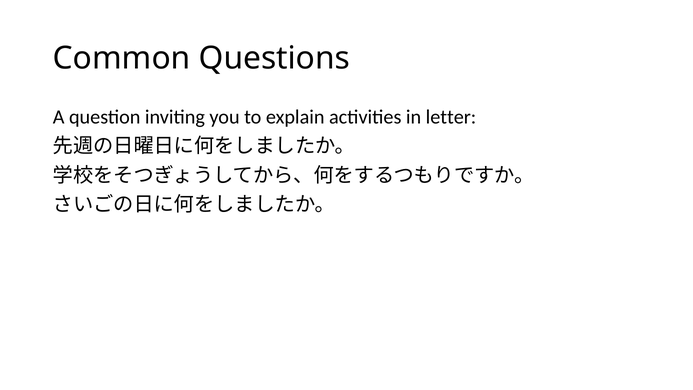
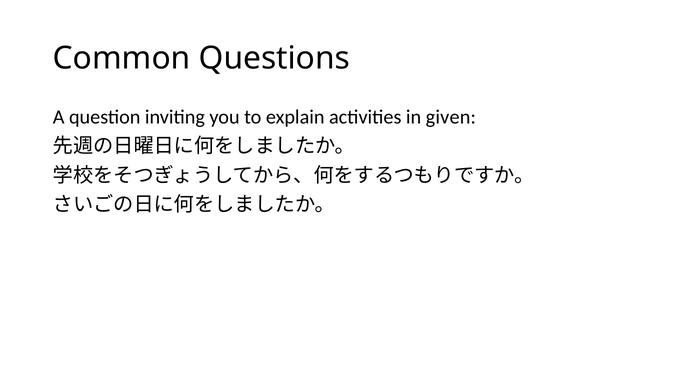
letter: letter -> given (451, 117)
